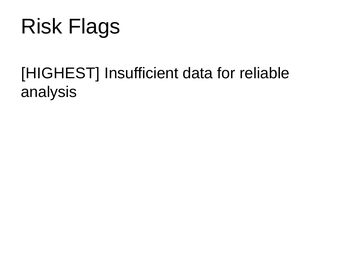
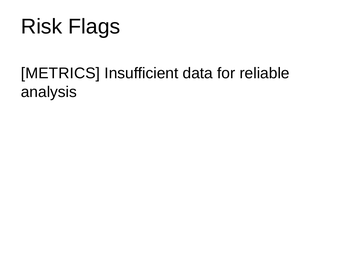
HIGHEST: HIGHEST -> METRICS (60, 73)
